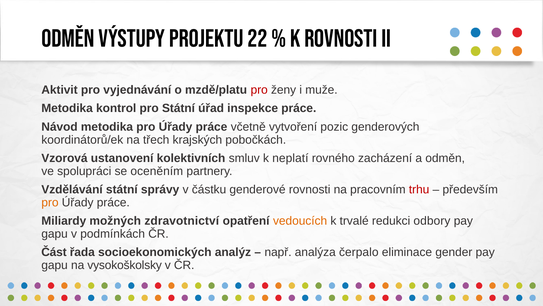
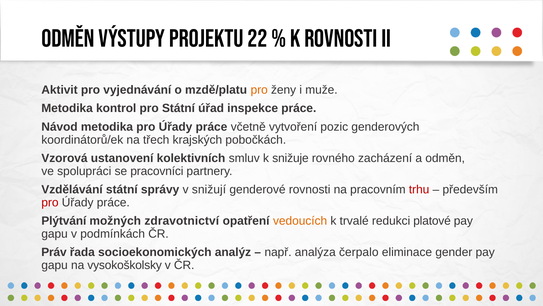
pro colour: red -> orange (259, 90)
neplatí: neplatí -> snižuje (290, 158)
oceněním: oceněním -> pracovníci (157, 171)
částku: částku -> snižují (209, 189)
pro colour: orange -> red (50, 202)
Miliardy: Miliardy -> Plýtvání (64, 221)
odbory: odbory -> platové (432, 221)
Část: Část -> Práv (54, 252)
